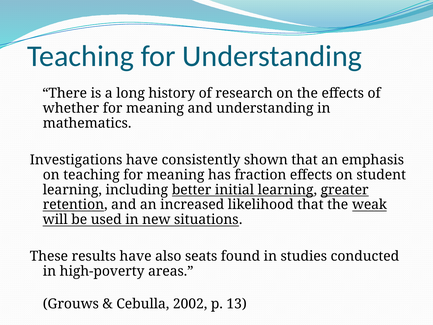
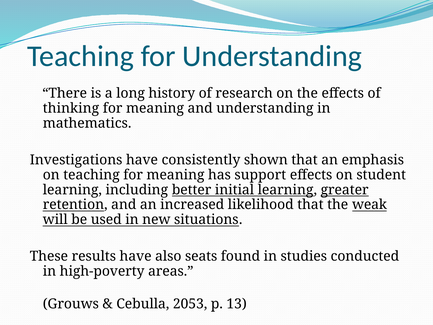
whether: whether -> thinking (71, 108)
fraction: fraction -> support (260, 175)
2002: 2002 -> 2053 (190, 304)
